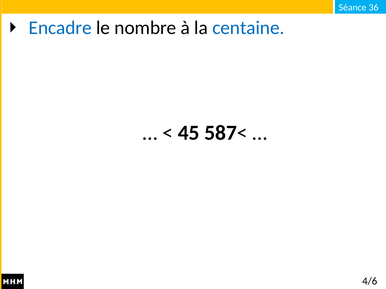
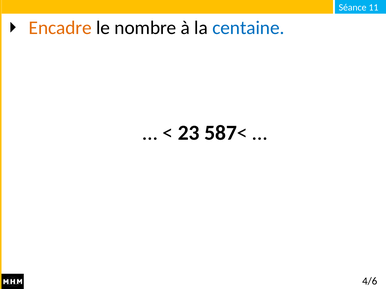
36: 36 -> 11 (374, 8)
Encadre colour: blue -> orange (60, 28)
45: 45 -> 23 (189, 133)
